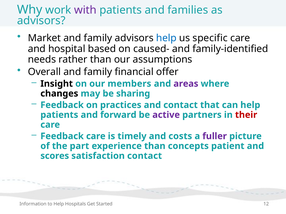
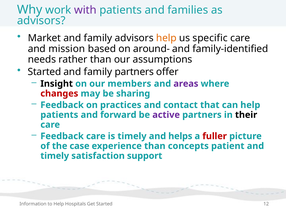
help colour: blue -> orange (166, 38)
hospital: hospital -> mission (67, 49)
caused-: caused- -> around- (151, 49)
Overall: Overall -> Started (44, 72)
family financial: financial -> partners (134, 72)
changes colour: black -> red (59, 94)
their colour: red -> black (246, 115)
costs: costs -> helps (180, 136)
fuller colour: purple -> red (215, 136)
part: part -> case (80, 146)
scores: scores -> timely (55, 156)
satisfaction contact: contact -> support (145, 156)
